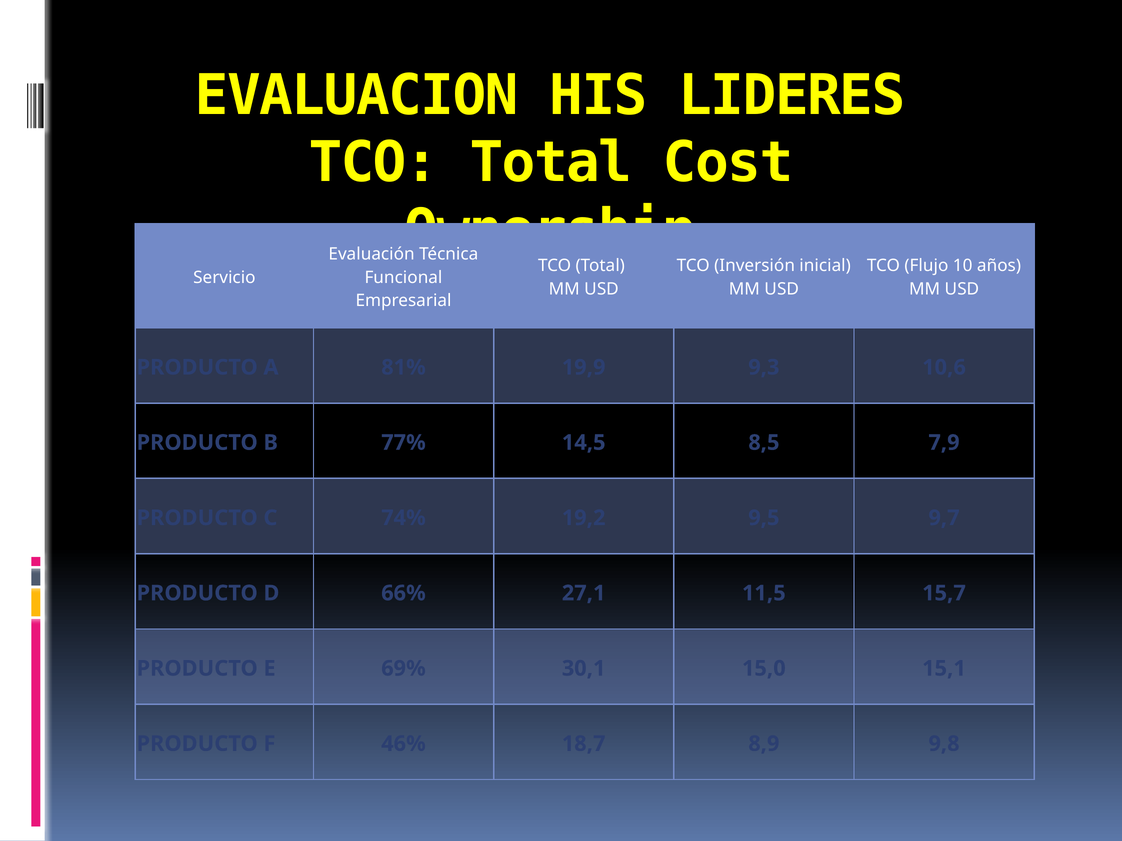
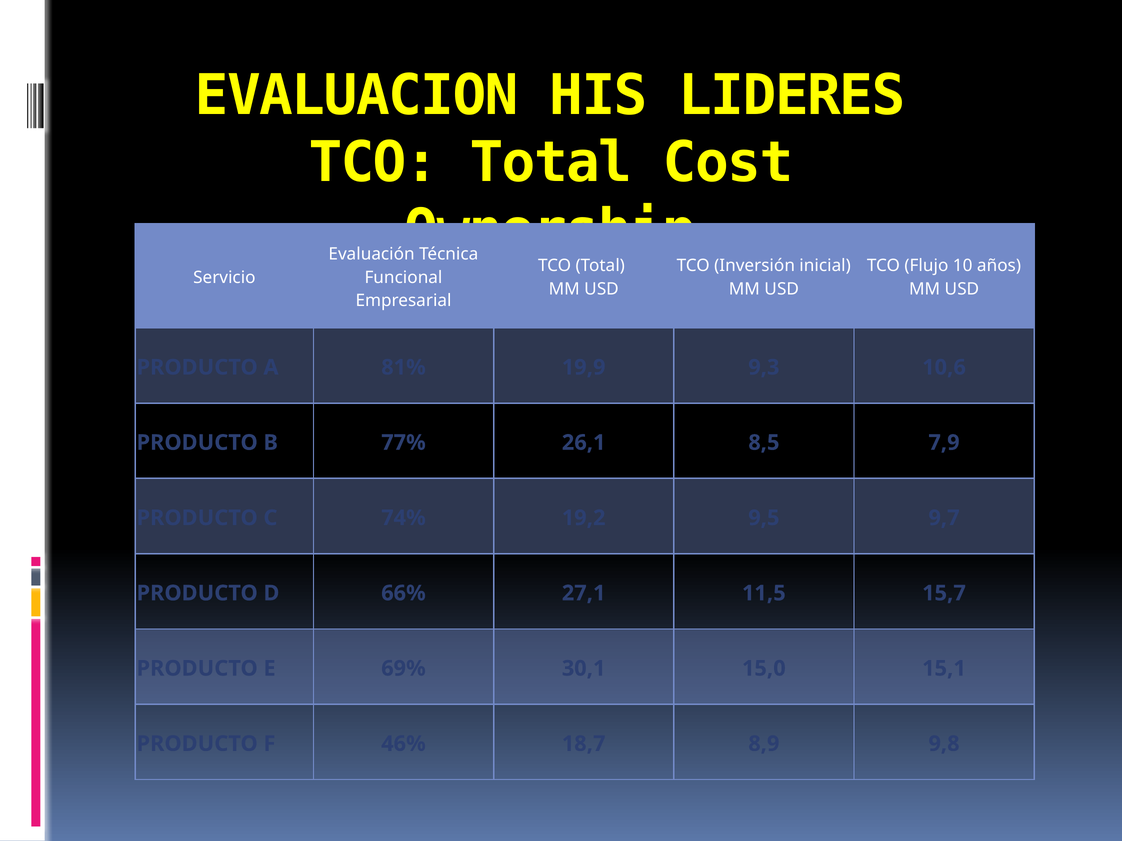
14,5: 14,5 -> 26,1 (584, 443)
